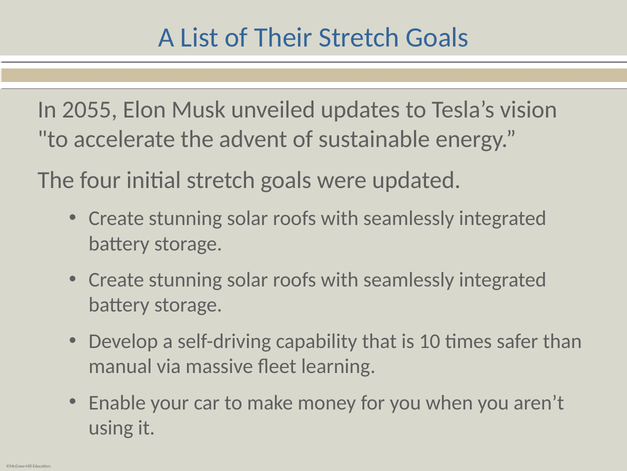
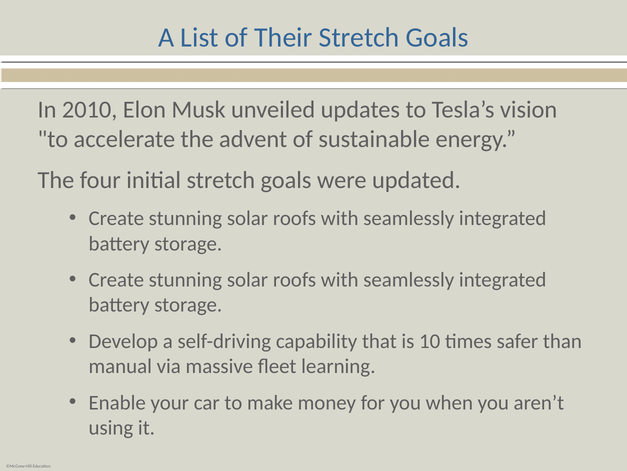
2055: 2055 -> 2010 (90, 110)
